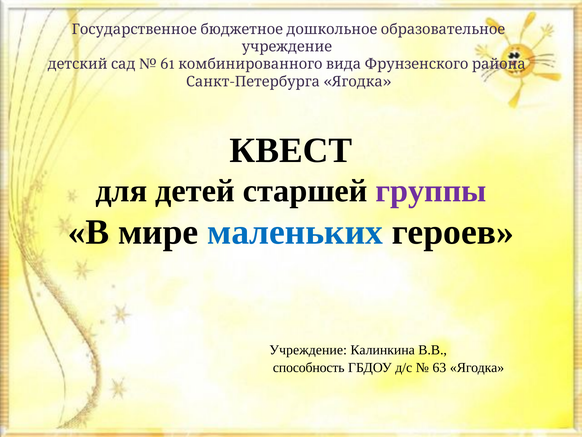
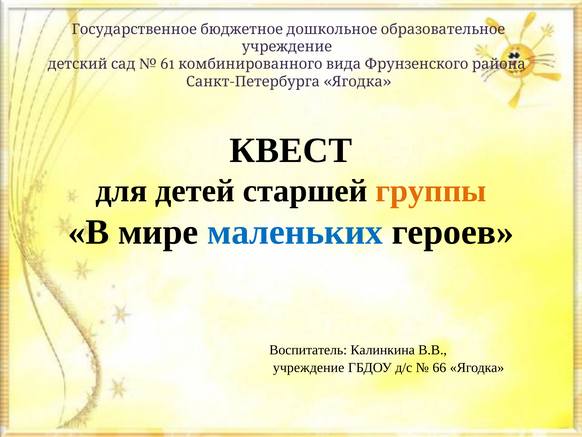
группы colour: purple -> orange (431, 191)
Учреждение: Учреждение -> Воспитатель (308, 350)
способность: способность -> учреждение (309, 367)
63: 63 -> 66 (439, 367)
